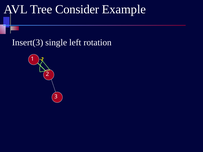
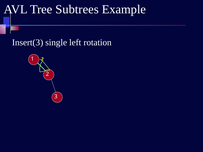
Consider: Consider -> Subtrees (77, 9)
